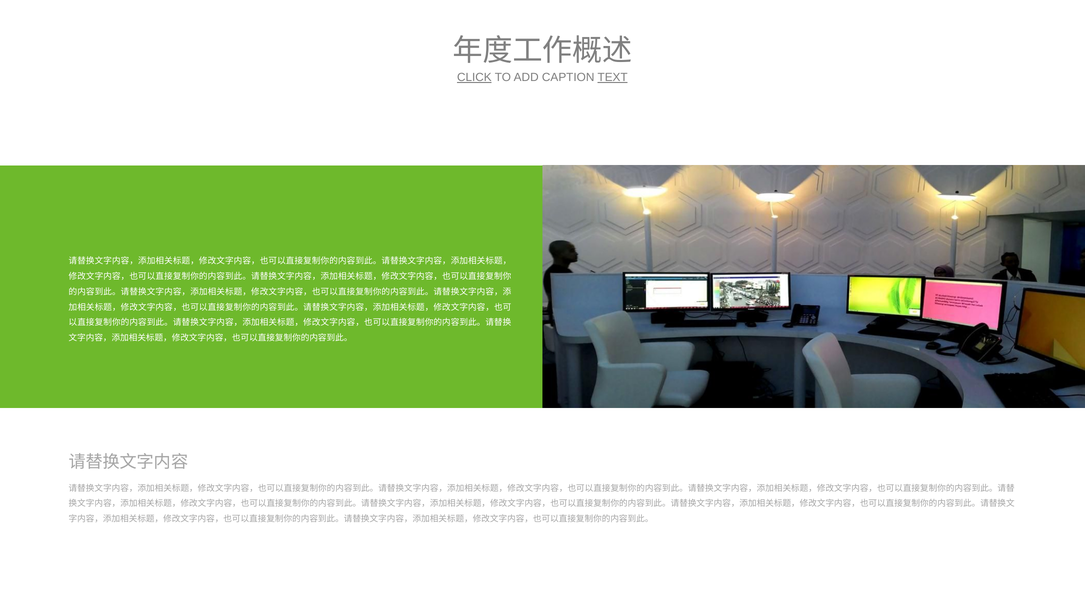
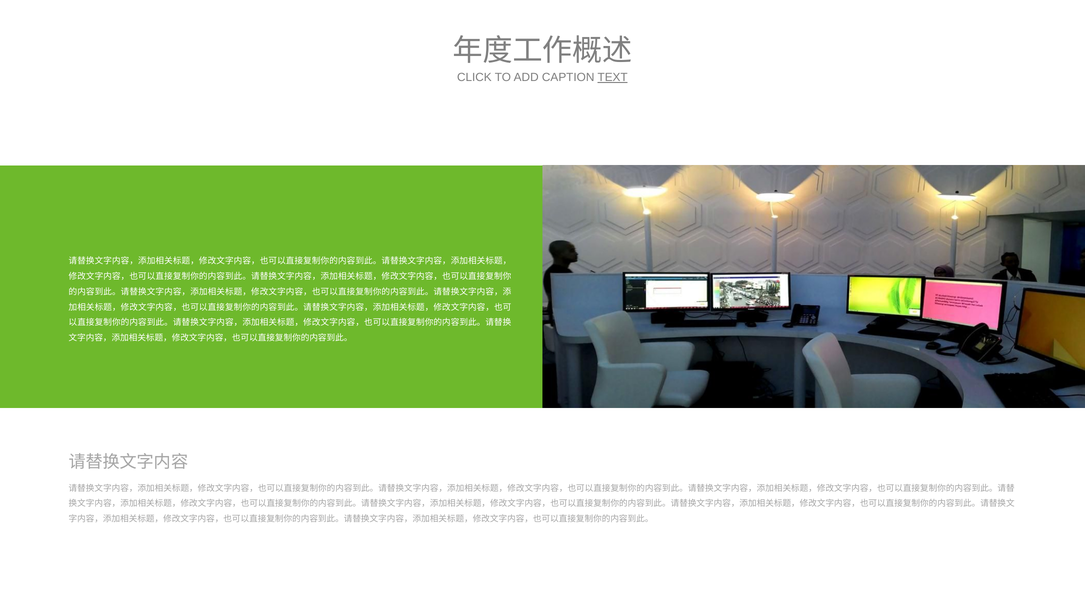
CLICK underline: present -> none (474, 77)
